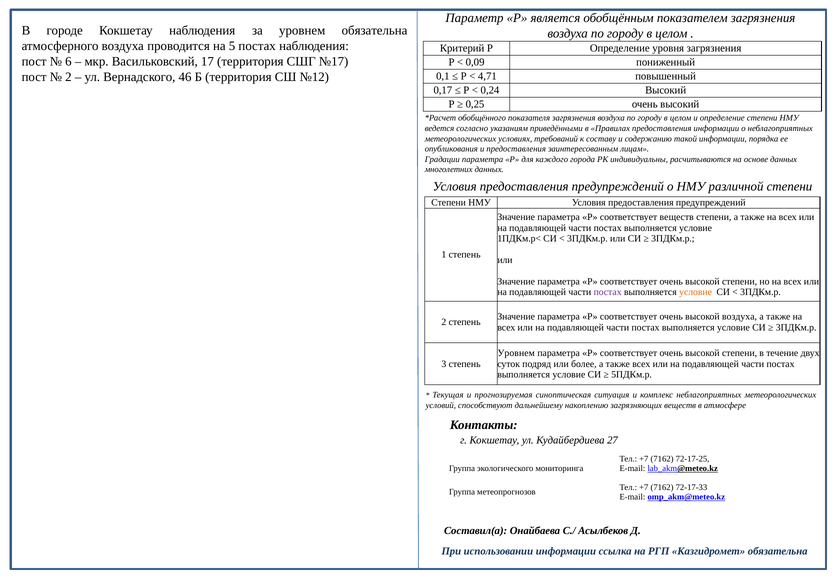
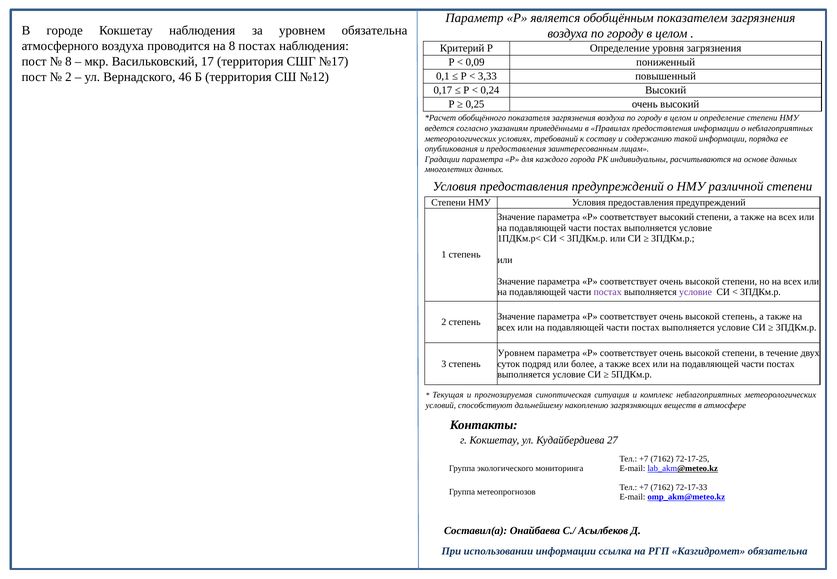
на 5: 5 -> 8 (232, 46)
6: 6 -> 8 (68, 61)
4,71: 4,71 -> 3,33 (487, 76)
соответствует веществ: веществ -> высокий (677, 217)
условие colour: orange -> purple (696, 292)
высокой воздуха: воздуха -> степень (740, 317)
